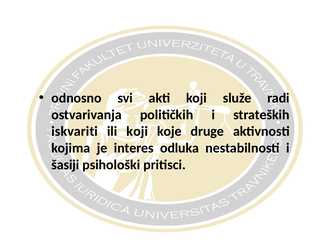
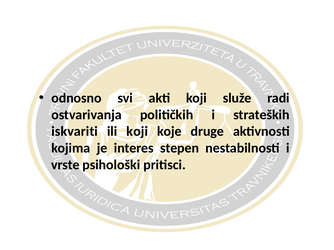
odluka: odluka -> stepen (180, 148)
šasiji: šasiji -> vrste (65, 165)
